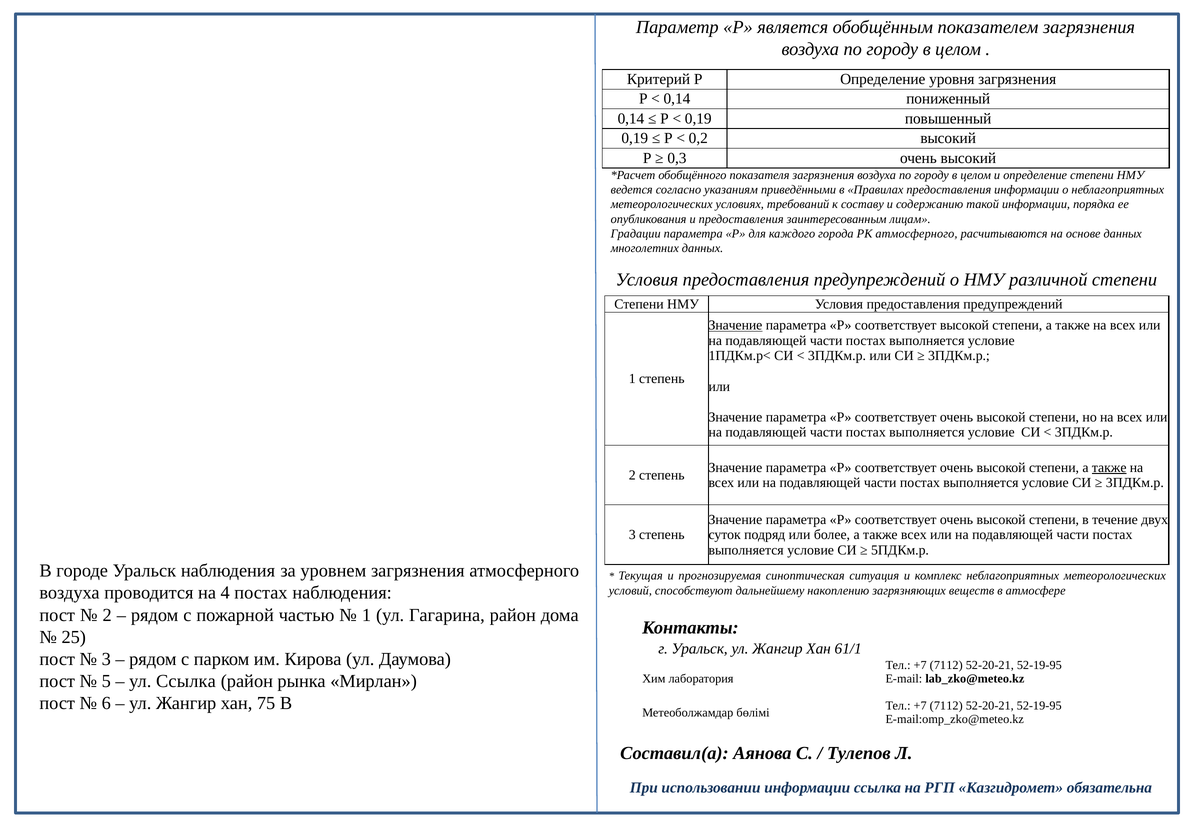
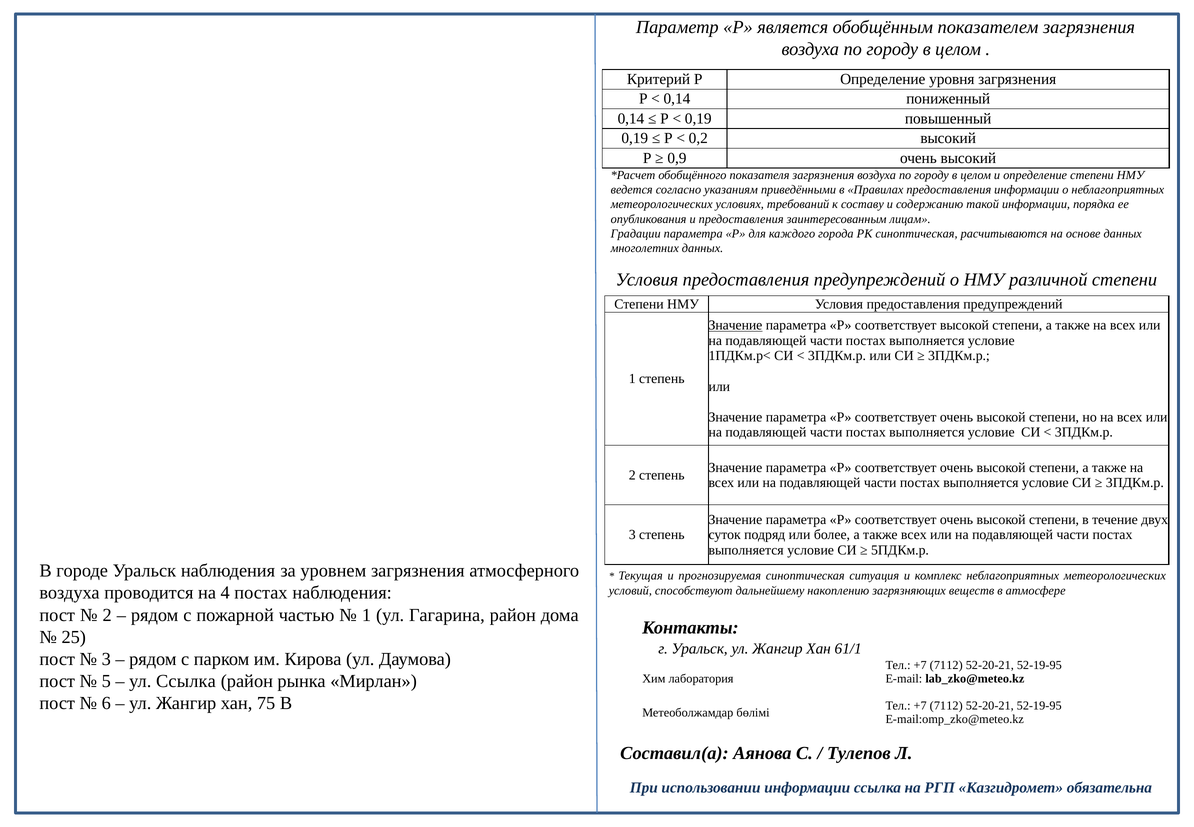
0,3: 0,3 -> 0,9 (677, 158)
РК атмосферного: атмосферного -> синоптическая (917, 234)
также underline: present -> none (1109, 467)
